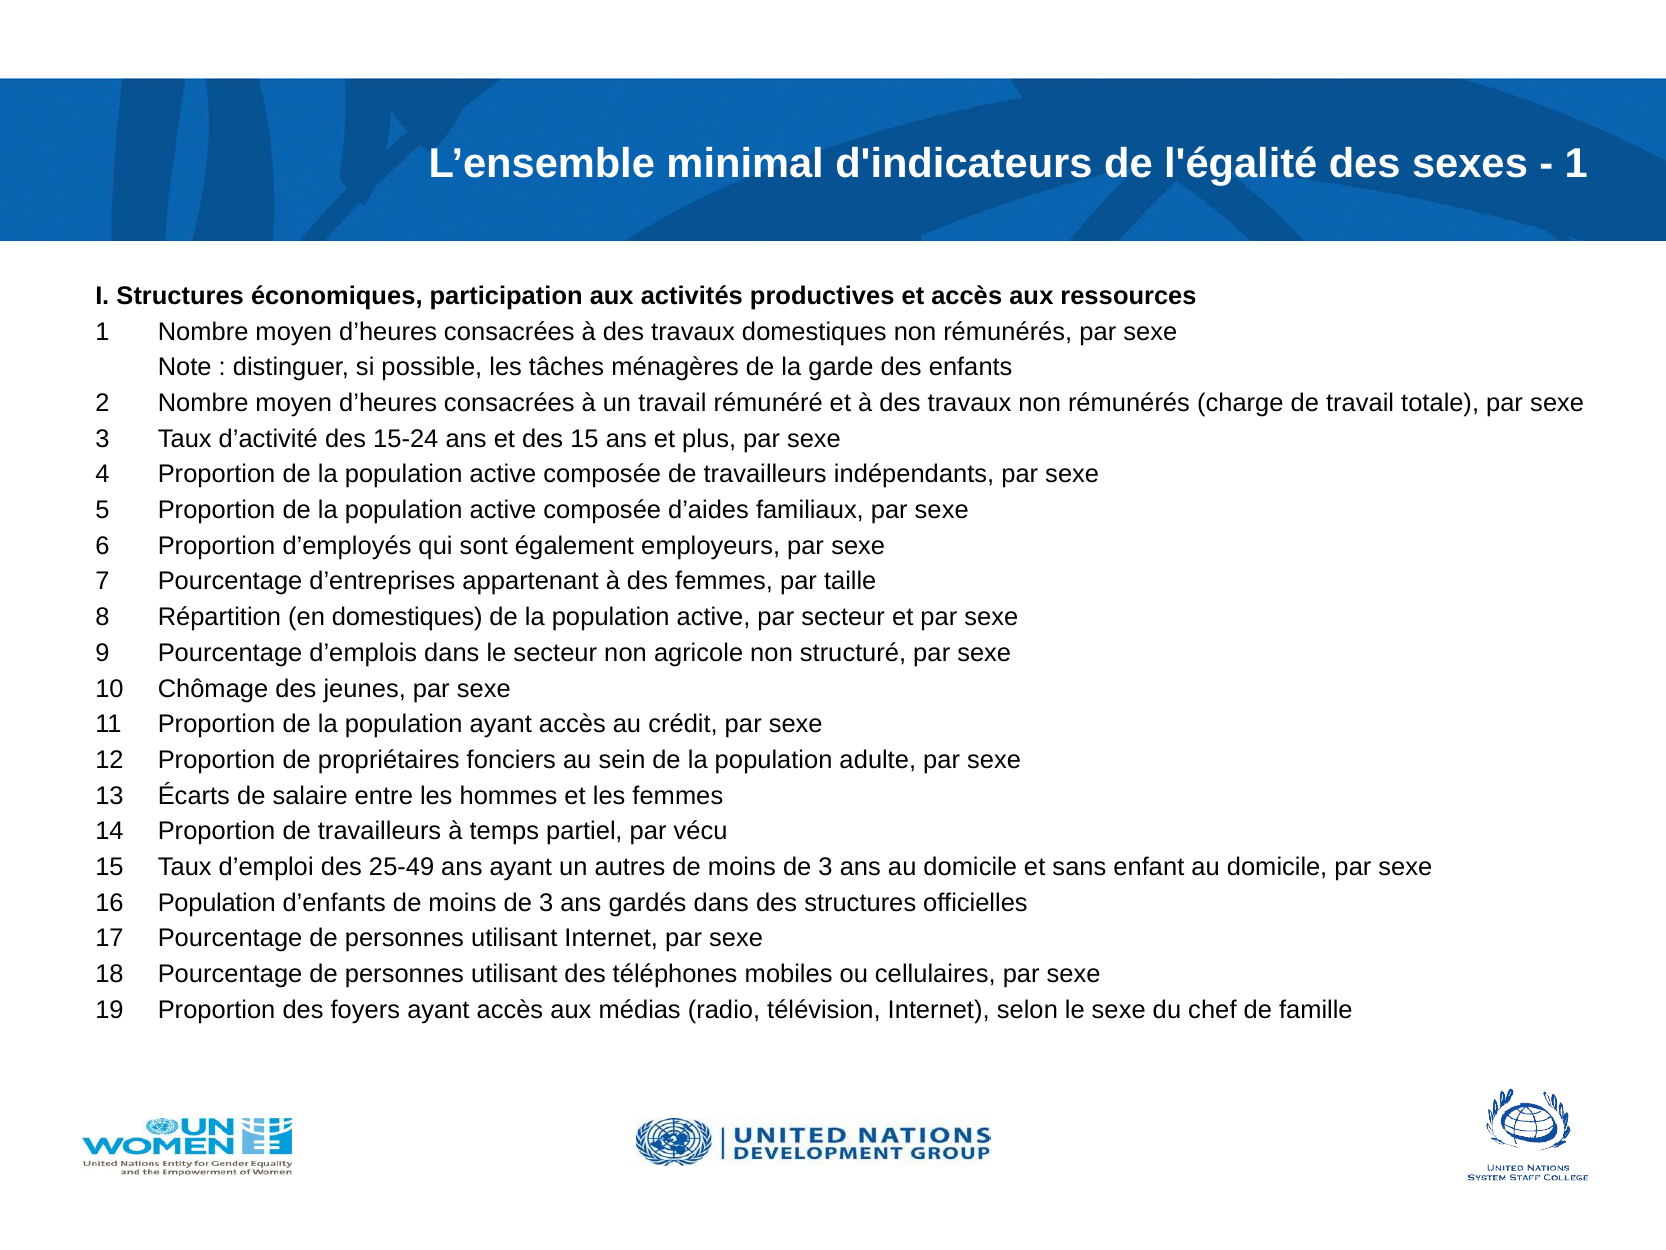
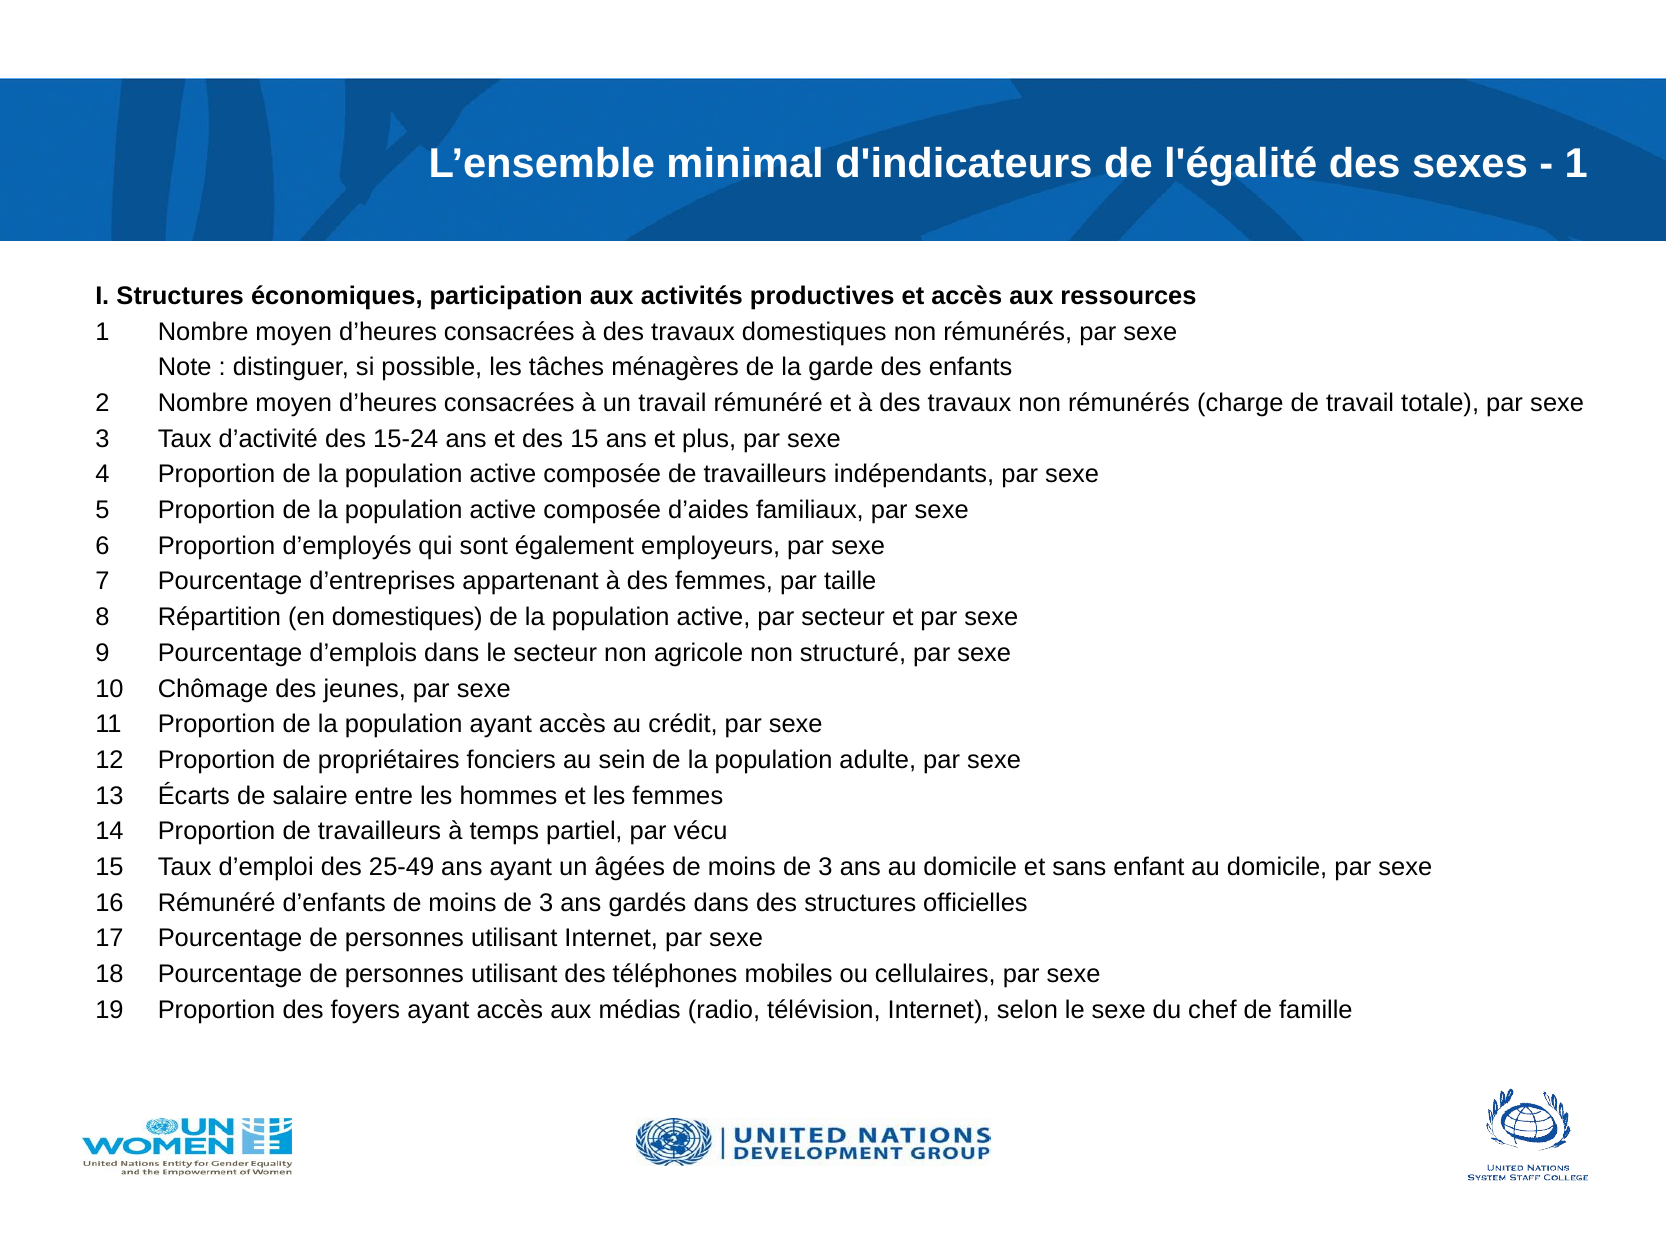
autres: autres -> âgées (630, 867)
16 Population: Population -> Rémunéré (217, 902)
